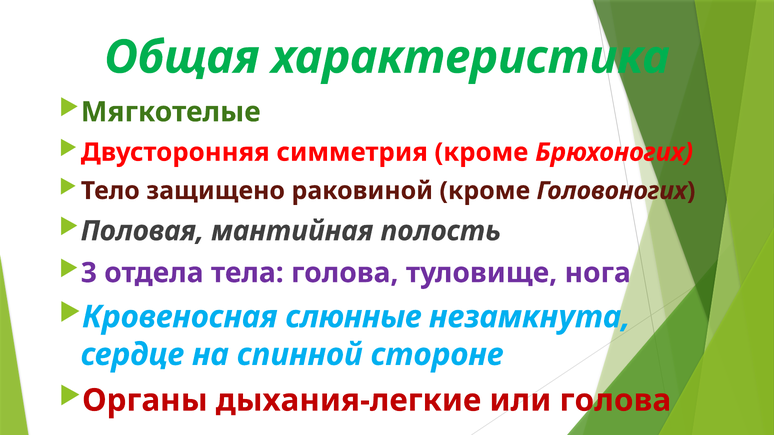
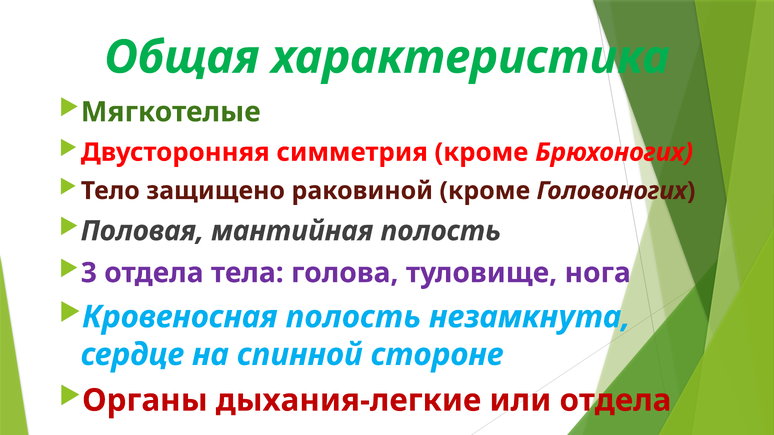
Кровеносная слюнные: слюнные -> полость (353, 317)
или голова: голова -> отдела (615, 401)
